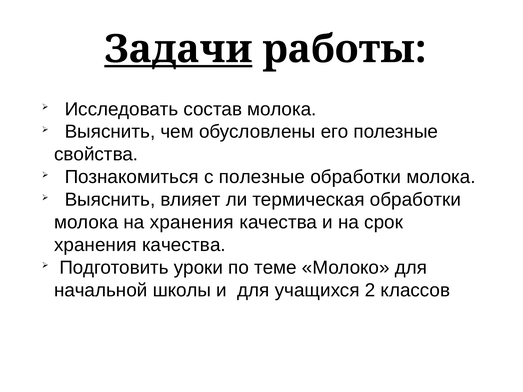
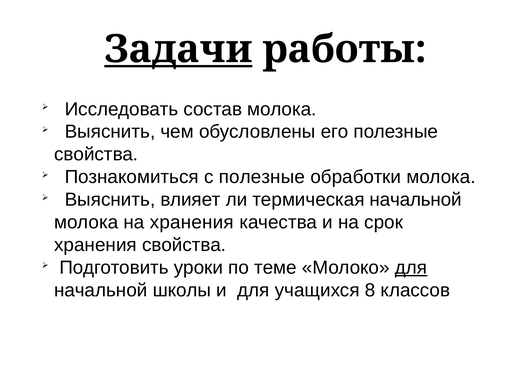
термическая обработки: обработки -> начальной (416, 200)
качества: качества -> свойства (184, 245)
для underline: none -> present (411, 268)
2: 2 -> 8 (370, 290)
